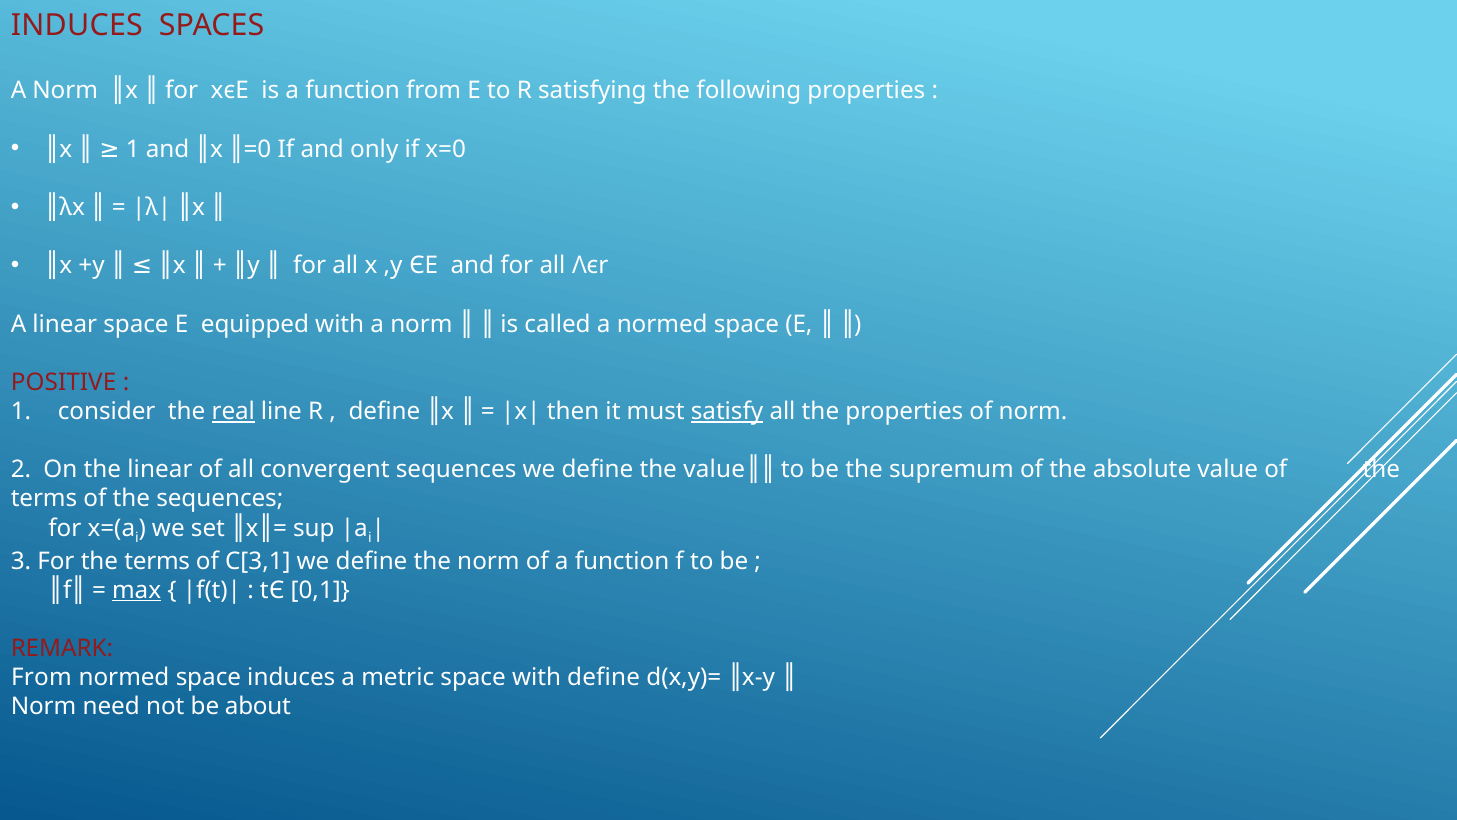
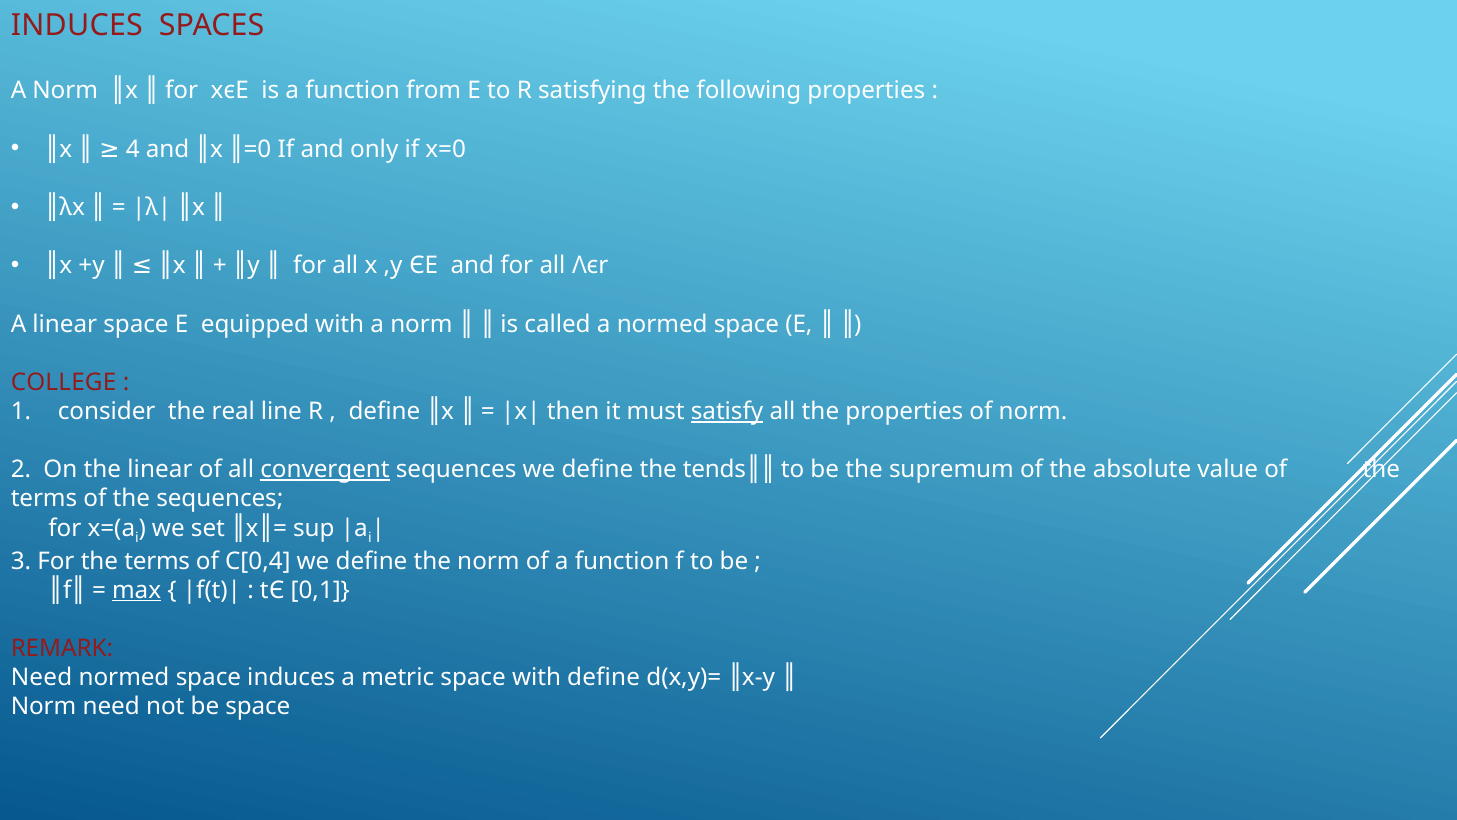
x 1: 1 -> 4 (133, 149)
POSITIVE: POSITIVE -> COLLEGE (64, 382)
real underline: present -> none (233, 411)
convergent underline: none -> present (325, 469)
the value: value -> tends (714, 469)
C[3,1: C[3,1 -> C[0,4 (258, 561)
From: From -> Need (41, 677)
be about: about -> space (258, 706)
